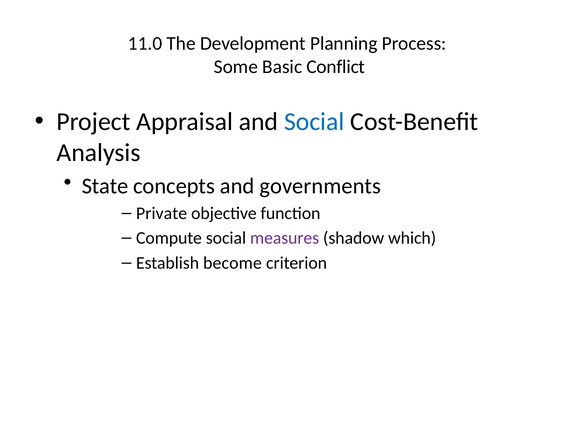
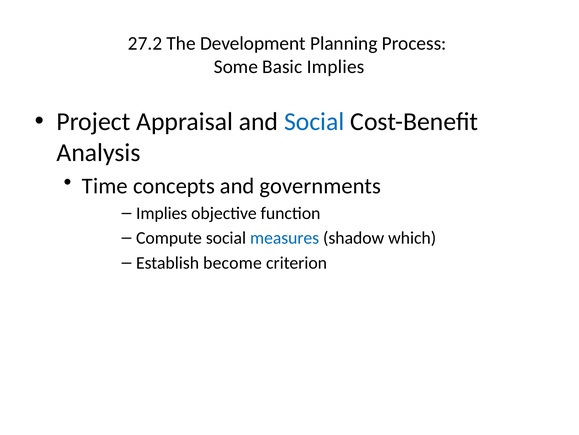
11.0: 11.0 -> 27.2 (145, 43)
Basic Conflict: Conflict -> Implies (336, 67)
State: State -> Time (105, 186)
Private: Private -> Implies (162, 213)
measures colour: purple -> blue (285, 238)
